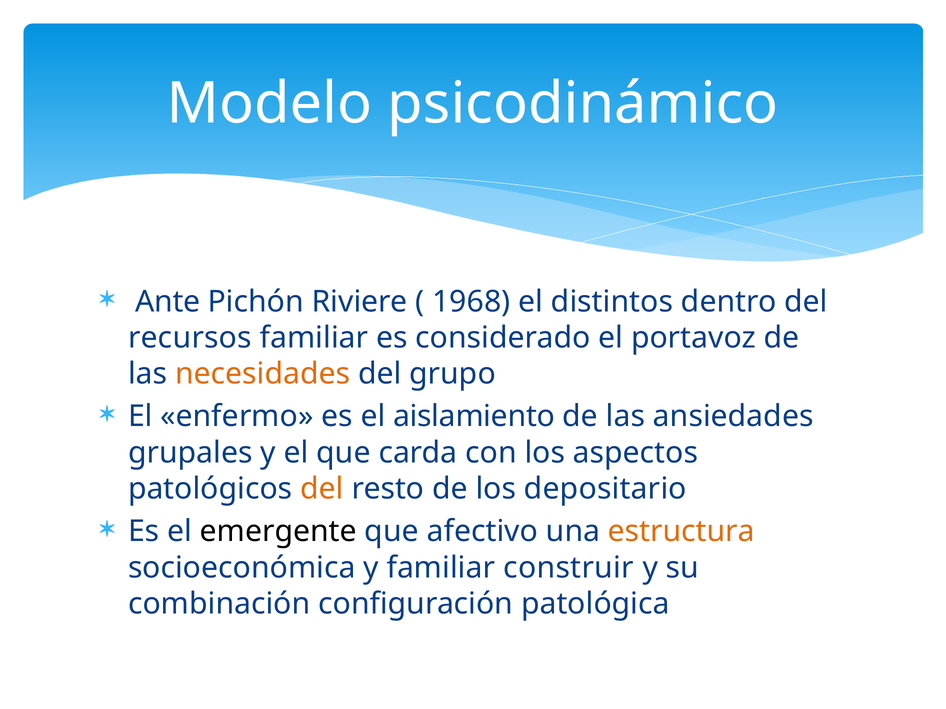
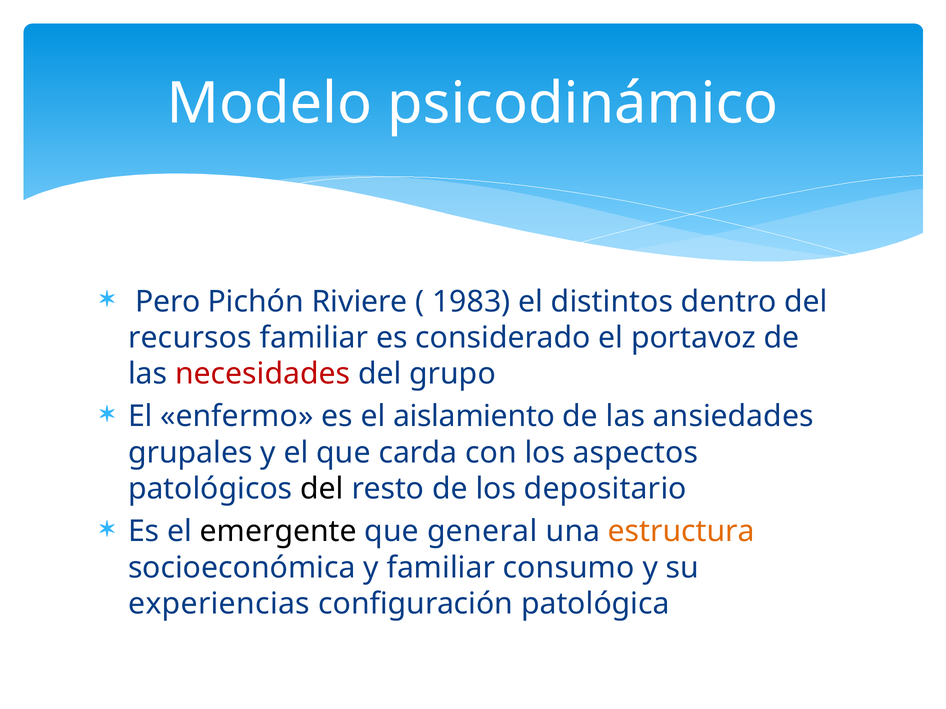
Ante: Ante -> Pero (168, 302)
1968: 1968 -> 1983 (471, 302)
necesidades colour: orange -> red (263, 374)
del colour: orange -> black (322, 489)
afectivo: afectivo -> general (482, 532)
construir: construir -> consumo (569, 568)
combinación: combinación -> experiencias (219, 604)
